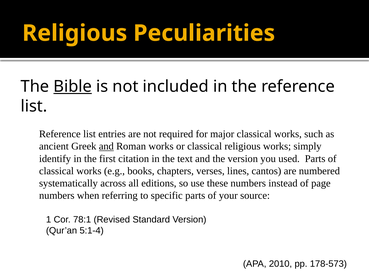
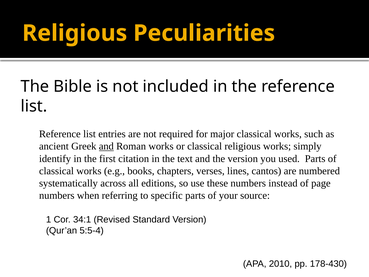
Bible underline: present -> none (73, 86)
78:1: 78:1 -> 34:1 (82, 219)
5:1-4: 5:1-4 -> 5:5-4 (92, 230)
178-573: 178-573 -> 178-430 (328, 264)
